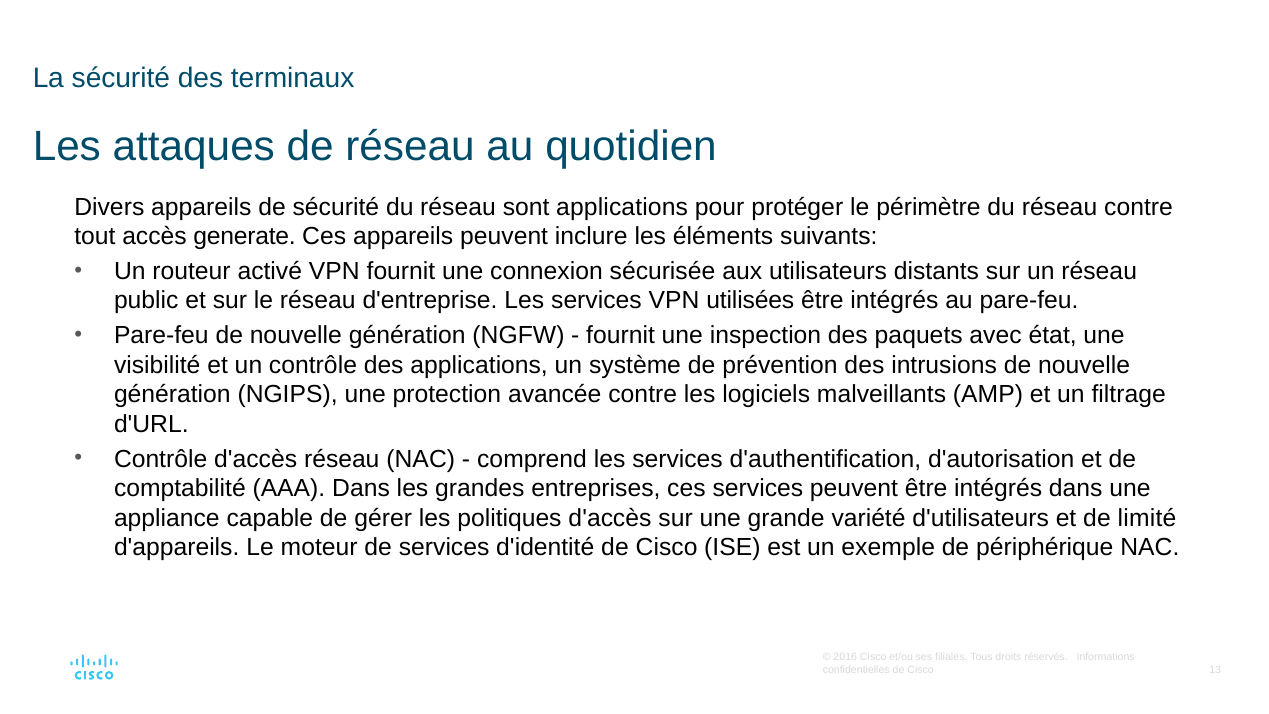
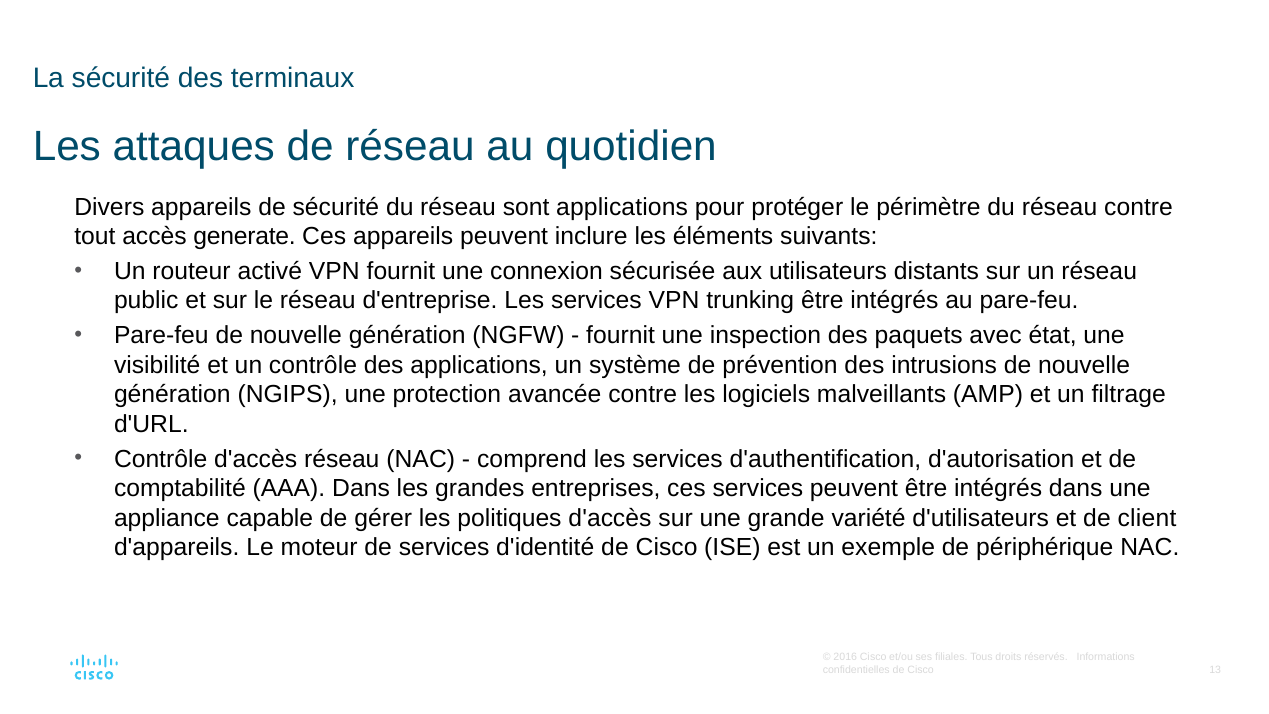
utilisées: utilisées -> trunking (750, 301)
limité: limité -> client (1147, 518)
